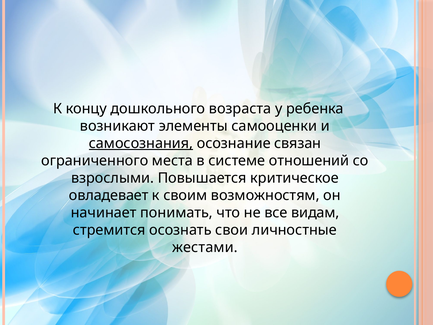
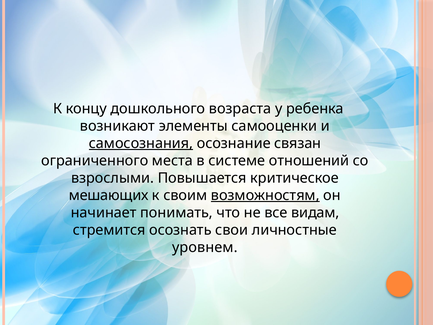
овладевает: овладевает -> мешающих (109, 195)
возможностям underline: none -> present (265, 195)
жестами: жестами -> уровнем (205, 247)
